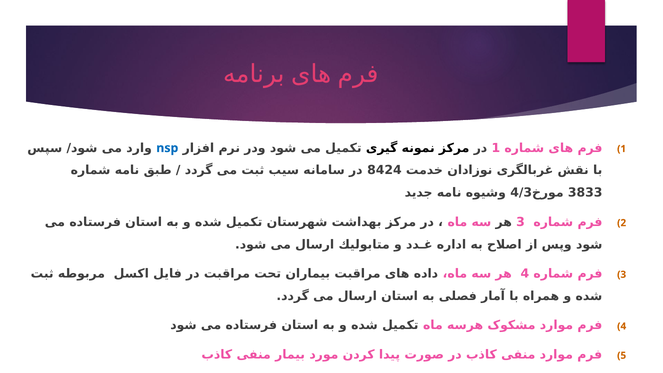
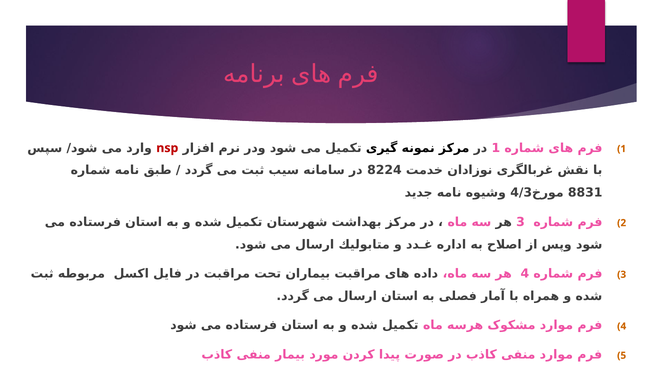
nsp colour: blue -> red (167, 148)
8424: 8424 -> 8224 (384, 170)
3833: 3833 -> 8831 (585, 193)
